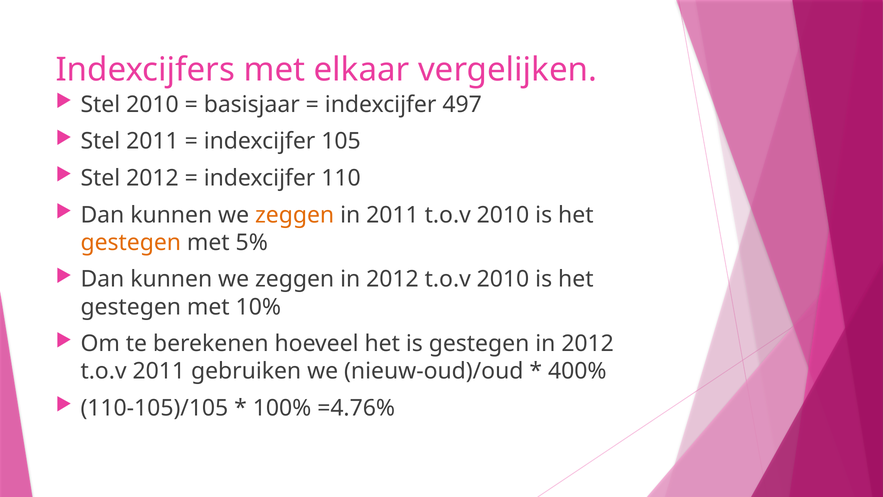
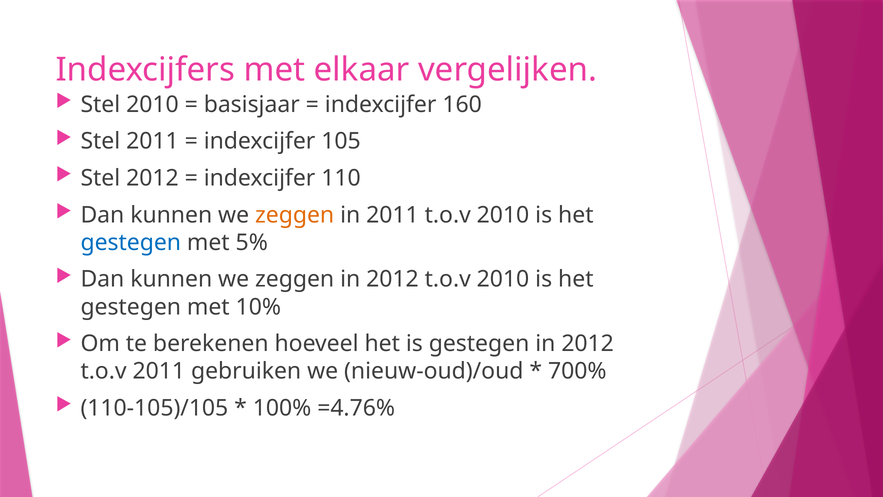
497: 497 -> 160 (462, 104)
gestegen colour: orange -> blue (131, 242)
400%: 400% -> 700% (577, 371)
